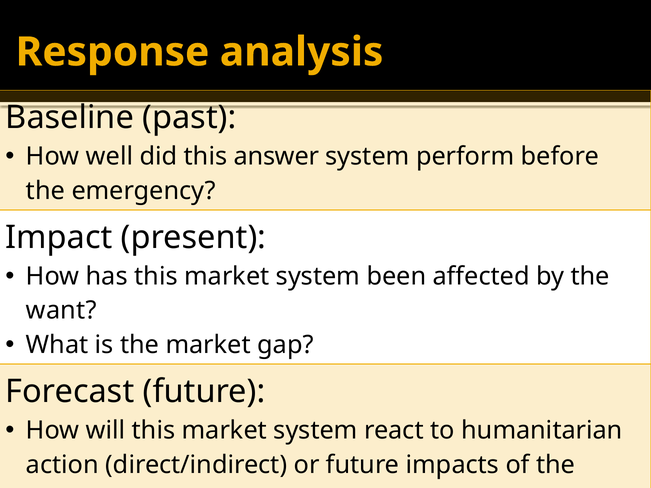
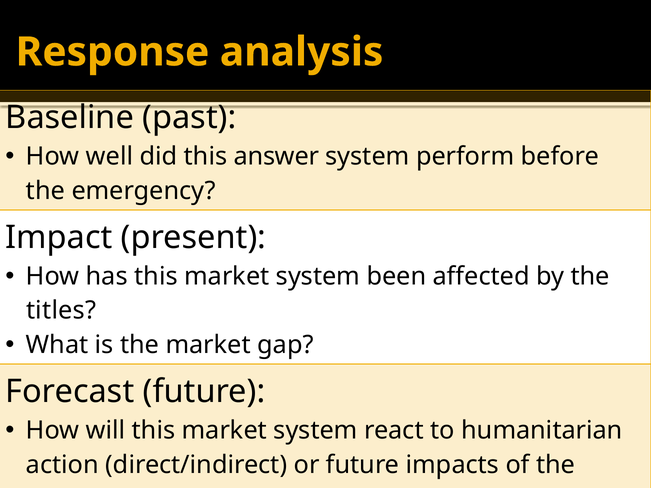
want: want -> titles (61, 311)
